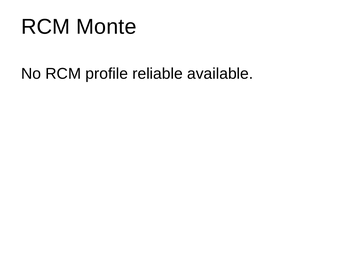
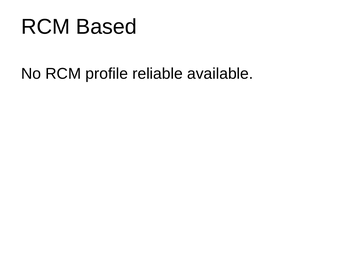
Monte: Monte -> Based (106, 27)
